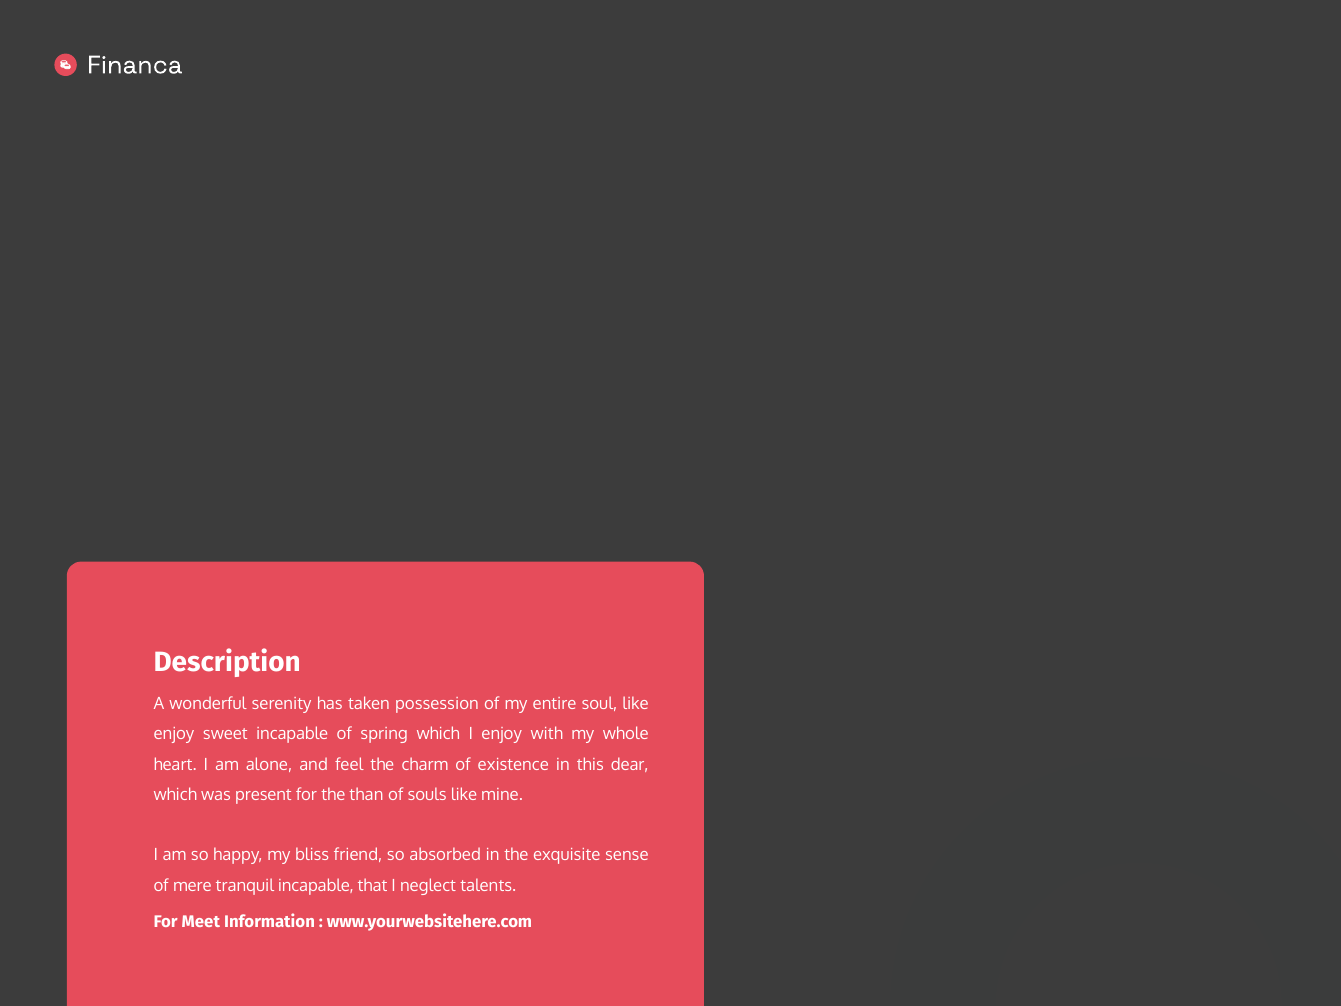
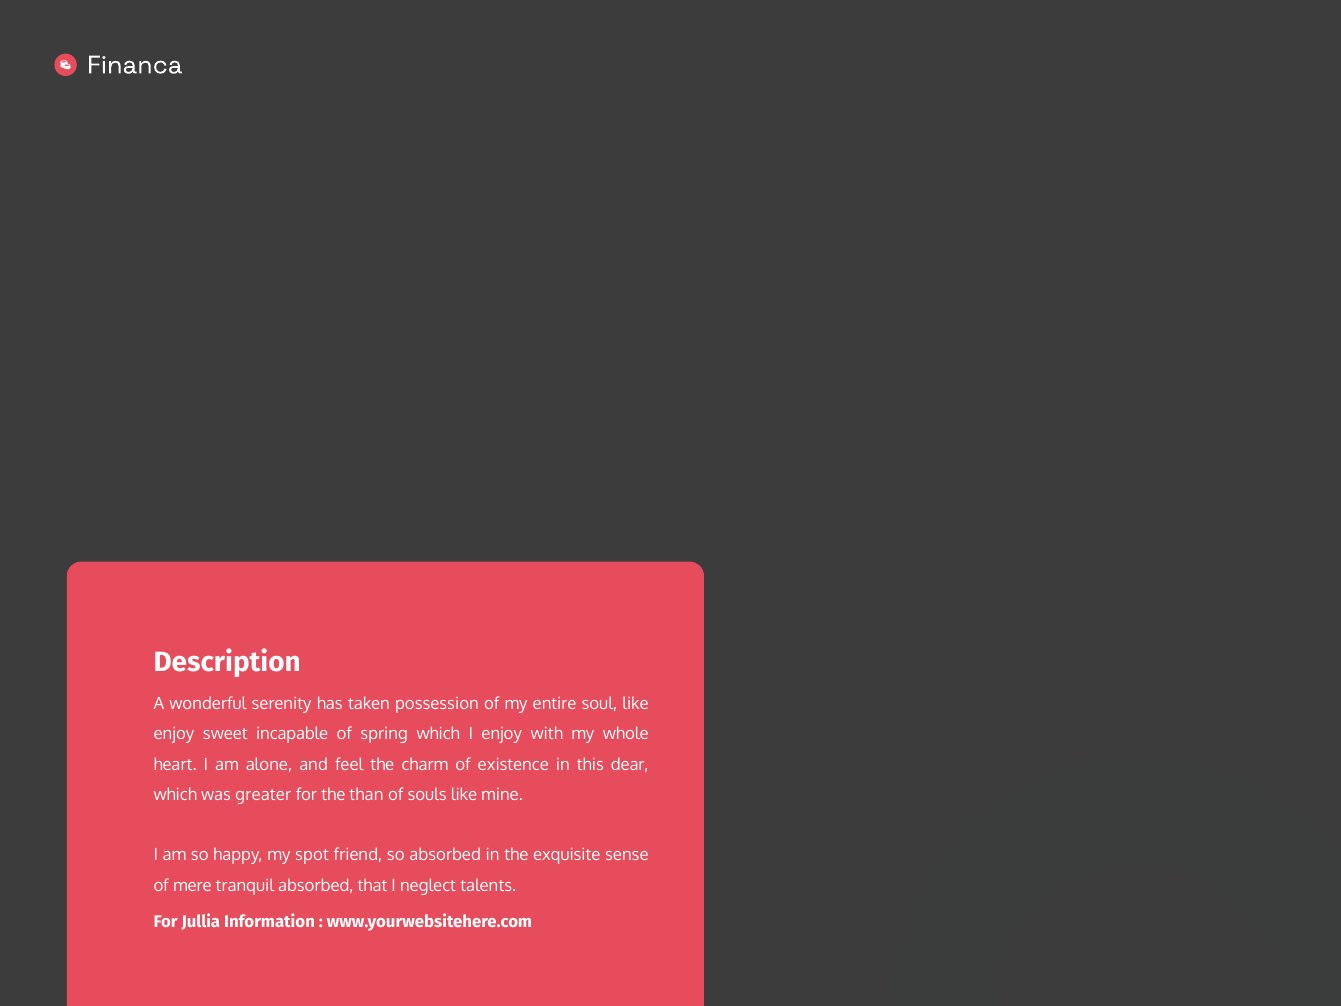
present: present -> greater (263, 795)
bliss: bliss -> spot (312, 855)
tranquil incapable: incapable -> absorbed (316, 885)
Meet: Meet -> Jullia (201, 922)
